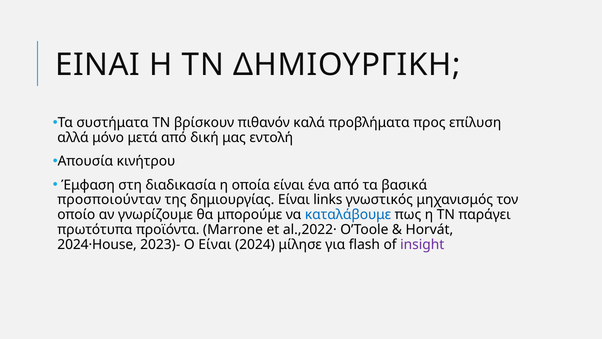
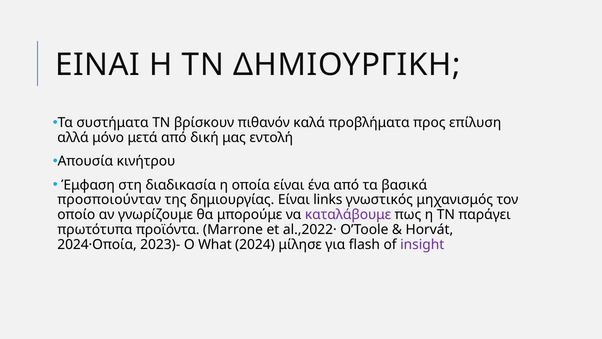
καταλάβουμε colour: blue -> purple (348, 215)
2024·House: 2024·House -> 2024·Οποία (97, 244)
Ο Είναι: Είναι -> What (215, 244)
